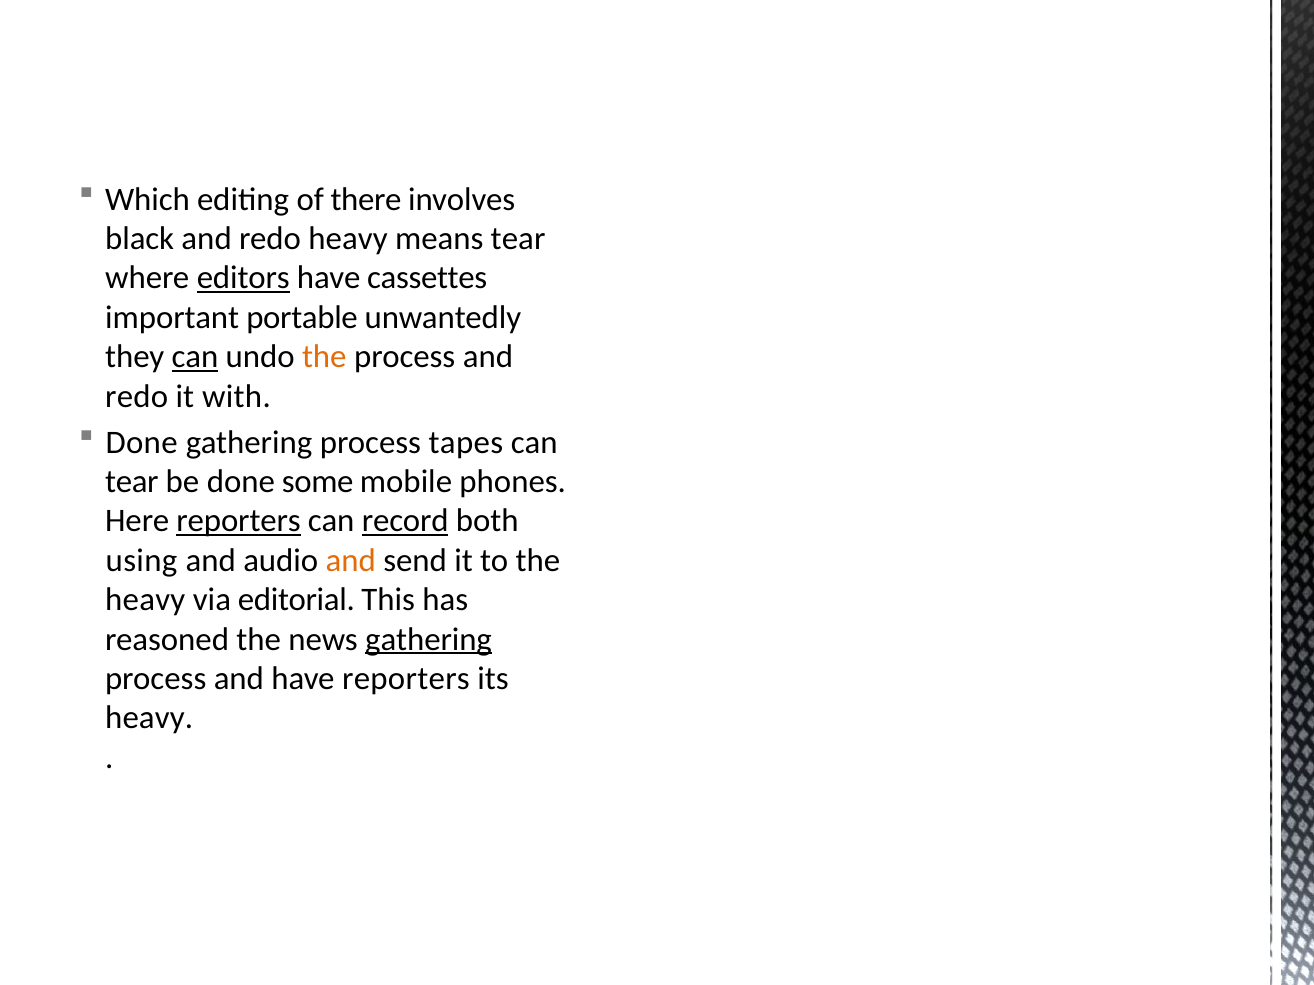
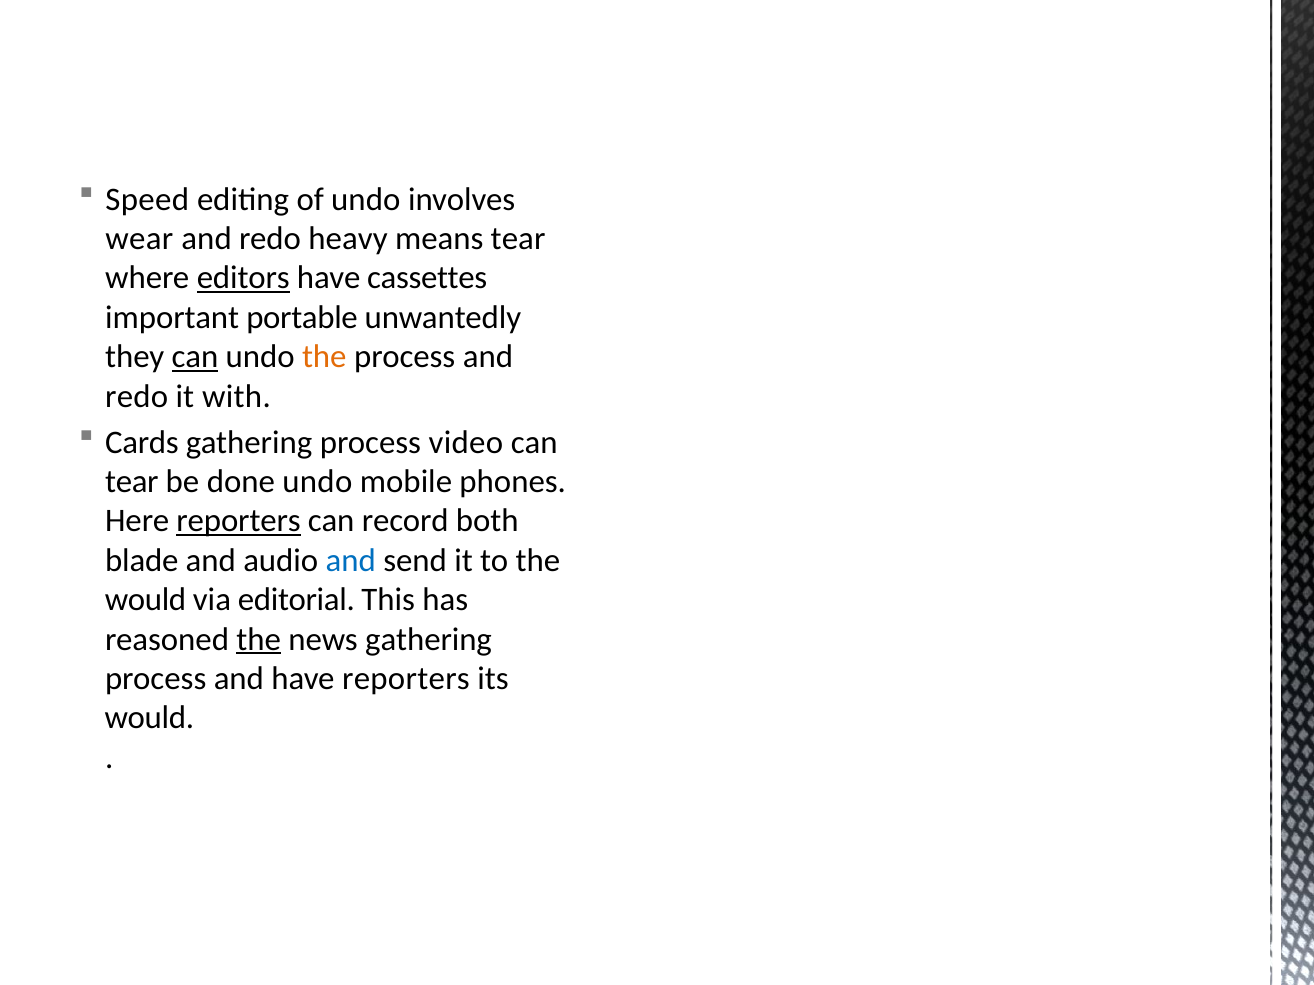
Which: Which -> Speed (147, 199)
of there: there -> undo (366, 199)
black: black -> wear (139, 239)
Done: Done -> Cards (142, 442)
tapes: tapes -> video (466, 442)
done some: some -> undo (317, 482)
record underline: present -> none (405, 521)
using: using -> blade (142, 561)
and colour: orange -> blue (351, 561)
heavy: heavy -> would (145, 600)
the underline: none -> present (259, 640)
gathering underline: present -> none (429, 640)
heavy: heavy -> would (149, 718)
